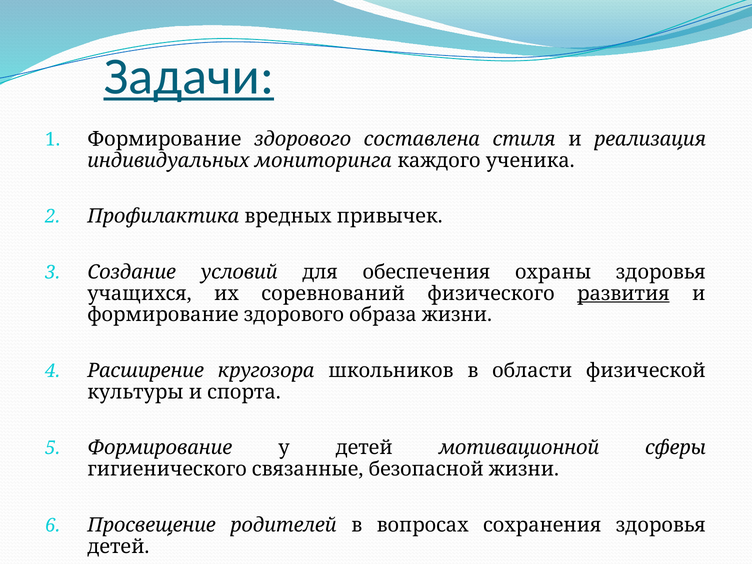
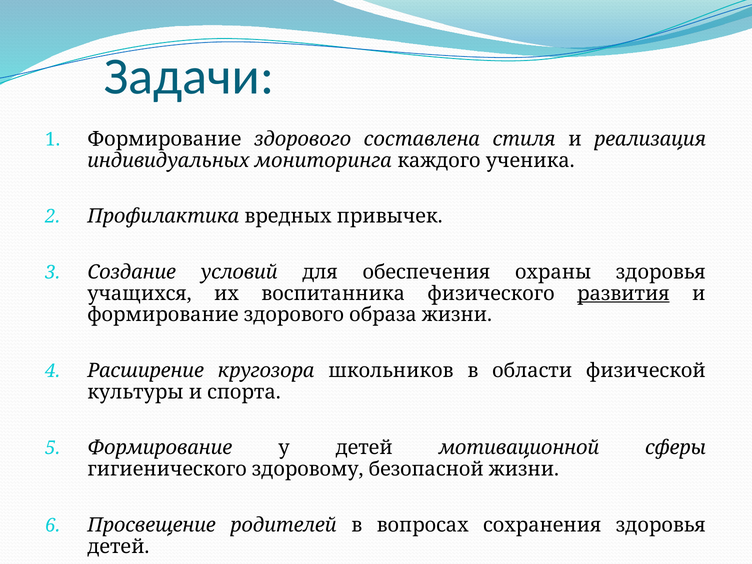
Задачи underline: present -> none (189, 77)
соревнований: соревнований -> воспитанника (333, 294)
связанные: связанные -> здоровому (308, 469)
